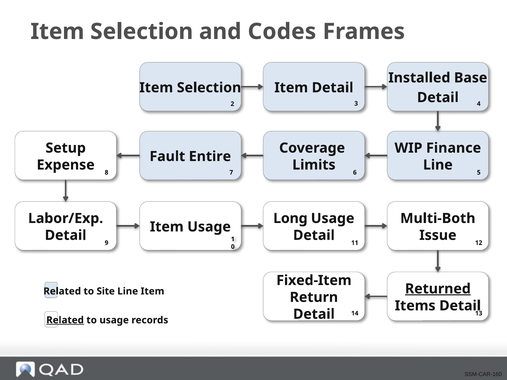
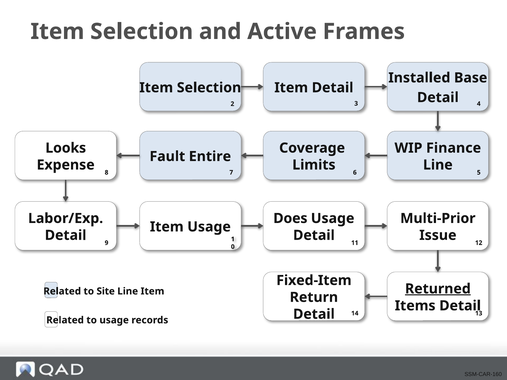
Codes: Codes -> Active (282, 32)
Setup: Setup -> Looks (66, 148)
Long: Long -> Does (290, 218)
Multi-Both: Multi-Both -> Multi-Prior (438, 218)
Related underline: present -> none (65, 320)
